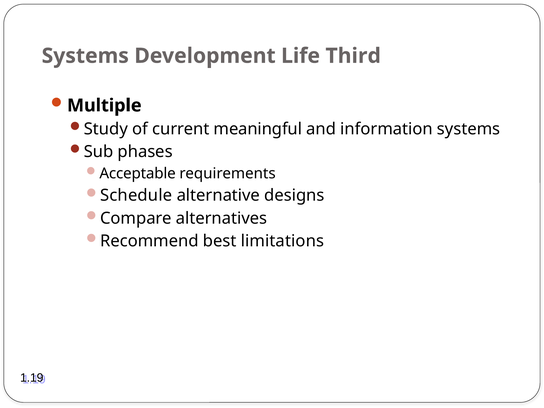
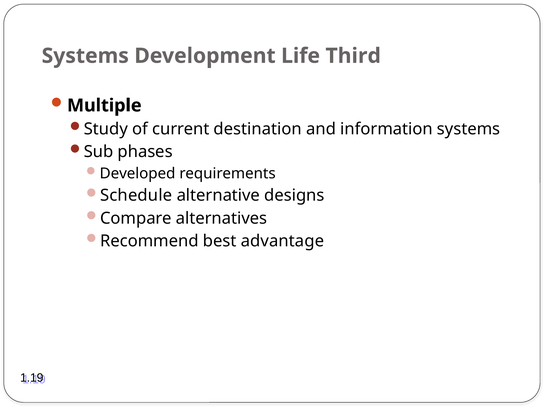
meaningful: meaningful -> destination (258, 129)
Acceptable: Acceptable -> Developed (138, 174)
limitations: limitations -> advantage (282, 241)
